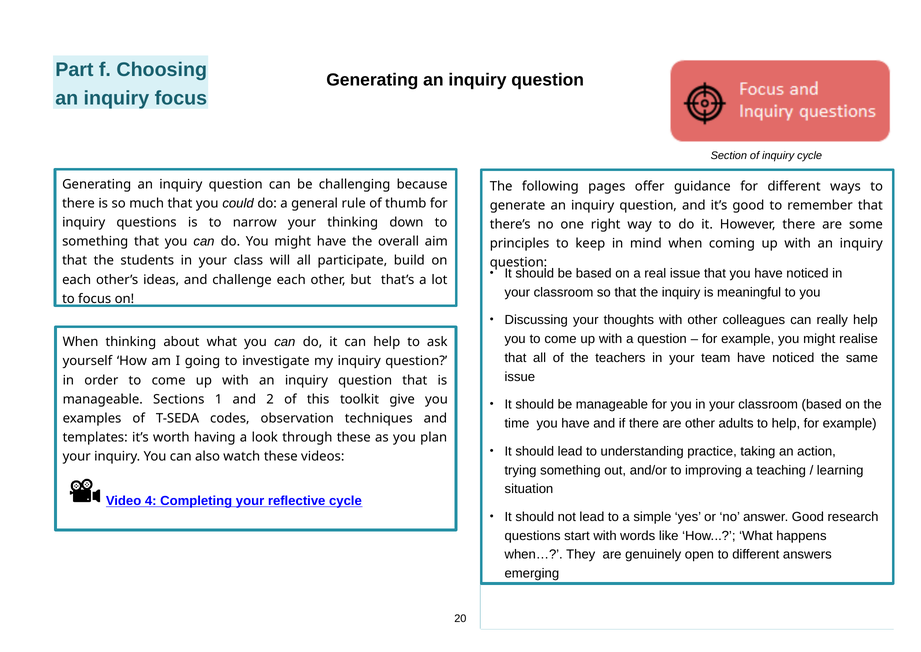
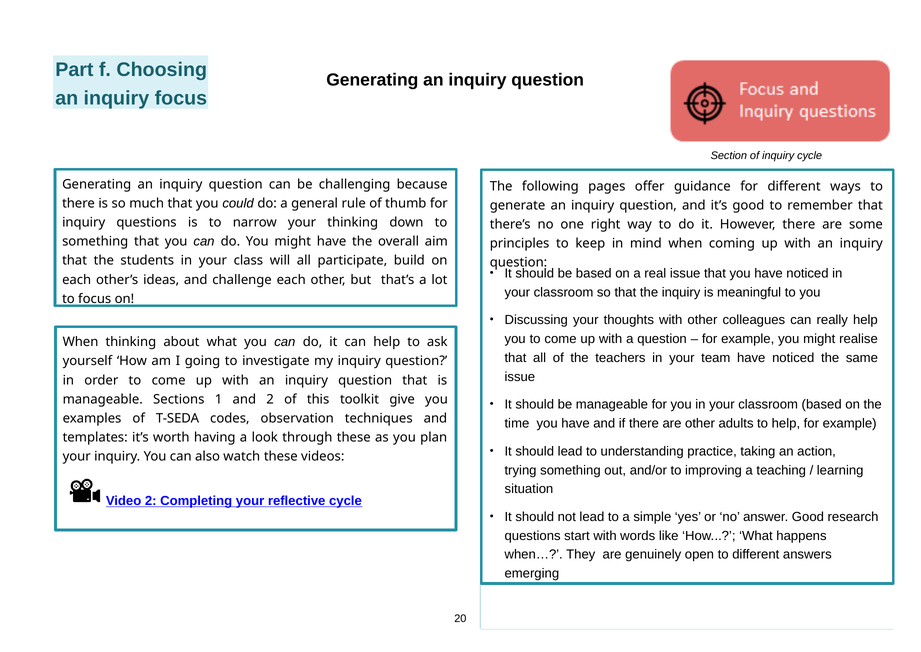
Video 4: 4 -> 2 (151, 500)
